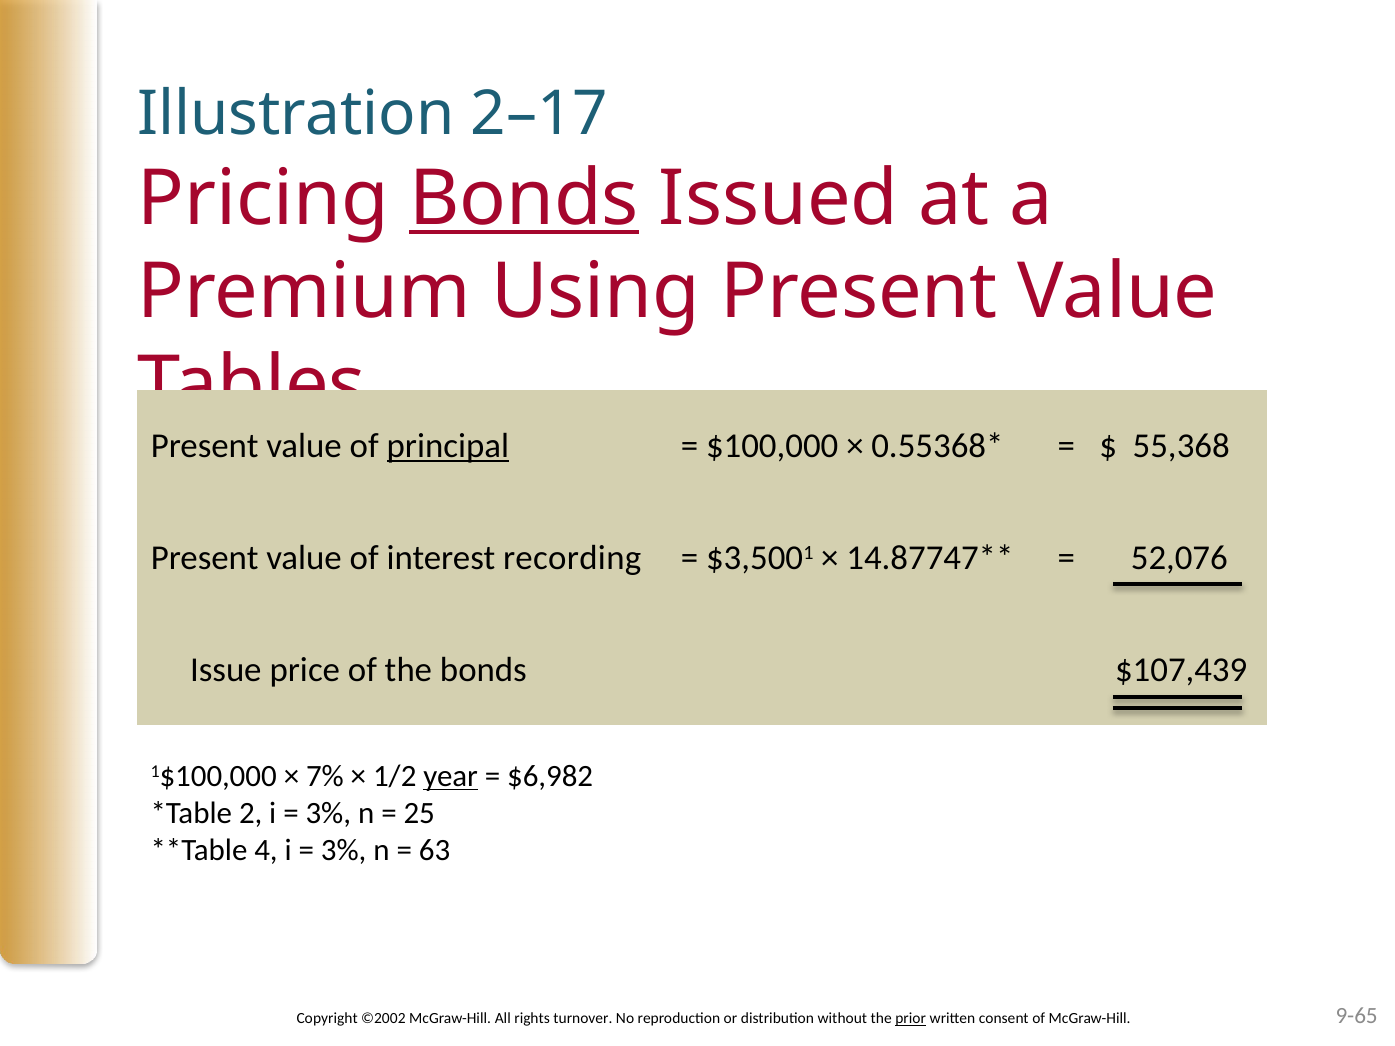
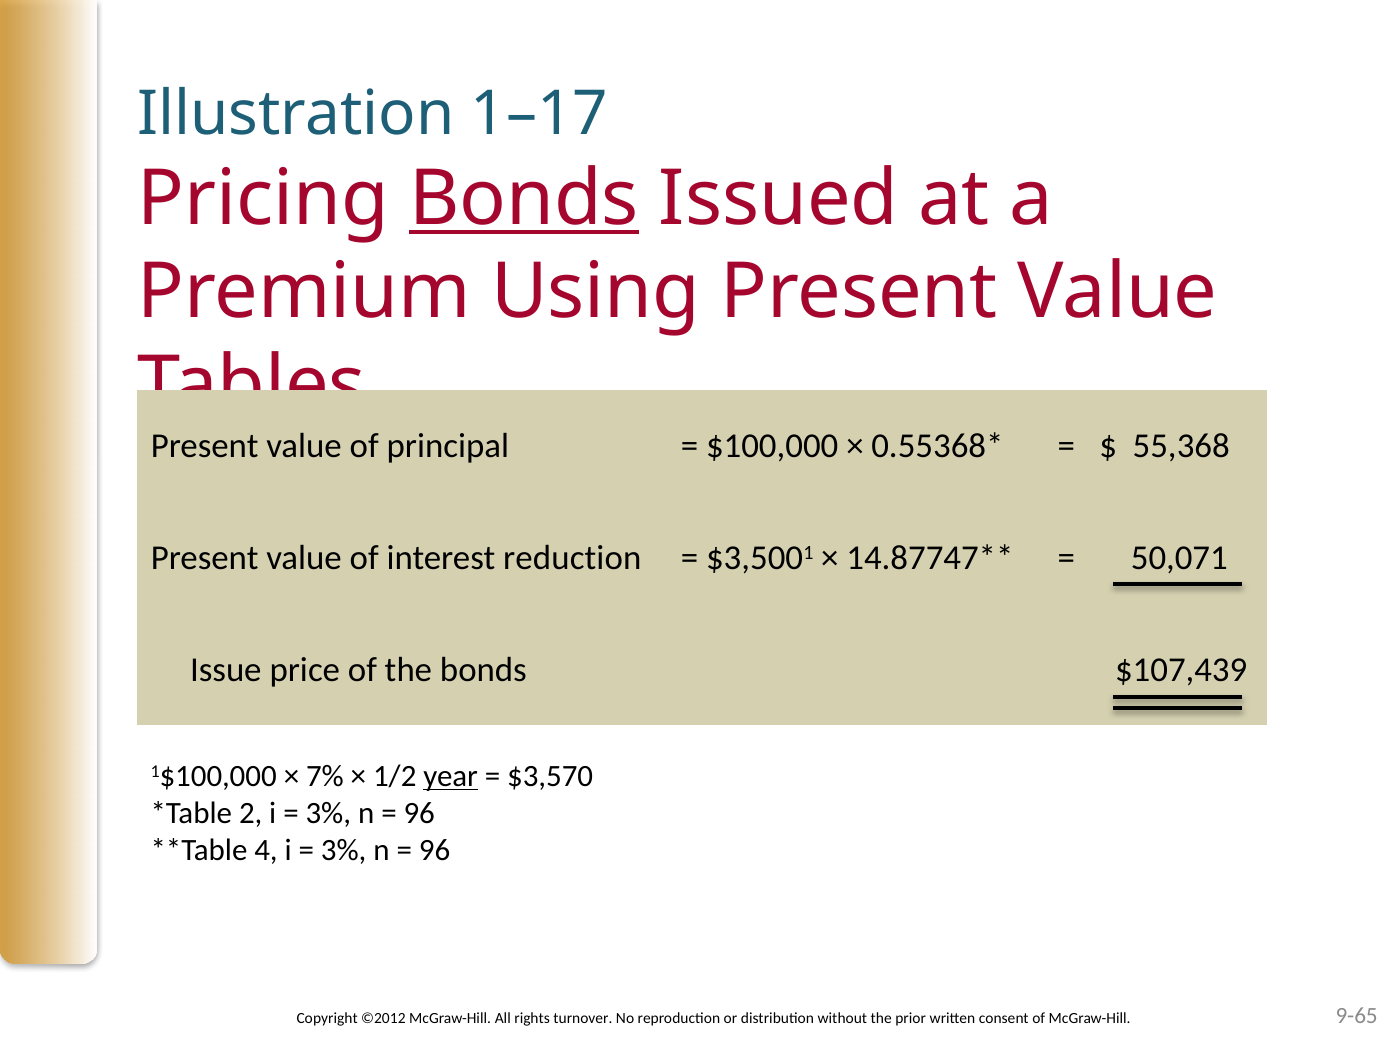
2–17: 2–17 -> 1–17 (539, 114)
principal underline: present -> none (448, 447)
recording: recording -> reduction (572, 558)
52,076: 52,076 -> 50,071 (1179, 558)
$6,982: $6,982 -> $3,570 (550, 776)
25: 25 -> 96 (419, 814)
63: 63 -> 96 (435, 851)
©2002: ©2002 -> ©2012 (383, 1019)
prior underline: present -> none (911, 1019)
